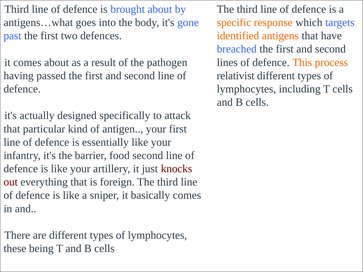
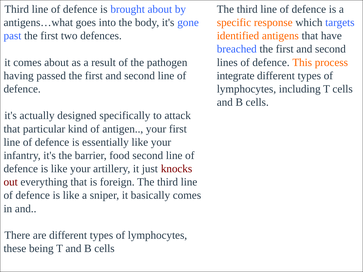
relativist: relativist -> integrate (236, 76)
